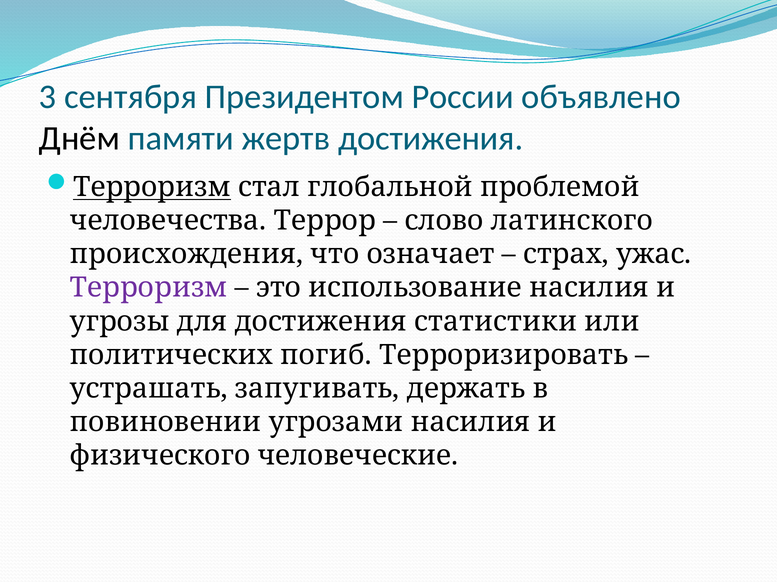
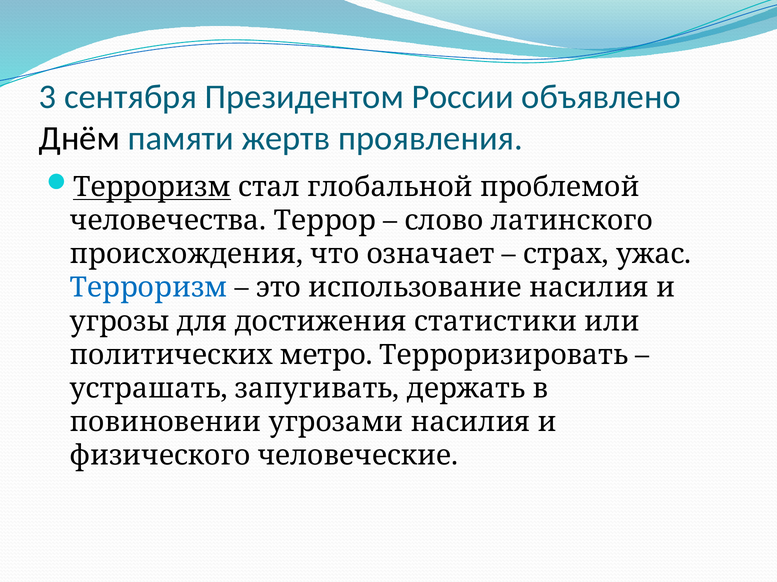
жертв достижения: достижения -> проявления (431, 139)
Терроризм colour: purple -> blue (149, 288)
погиб: погиб -> метро (326, 355)
